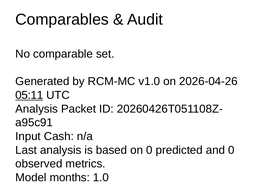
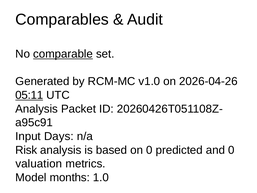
comparable underline: none -> present (63, 54)
Cash: Cash -> Days (59, 136)
Last: Last -> Risk (26, 150)
observed: observed -> valuation (39, 164)
